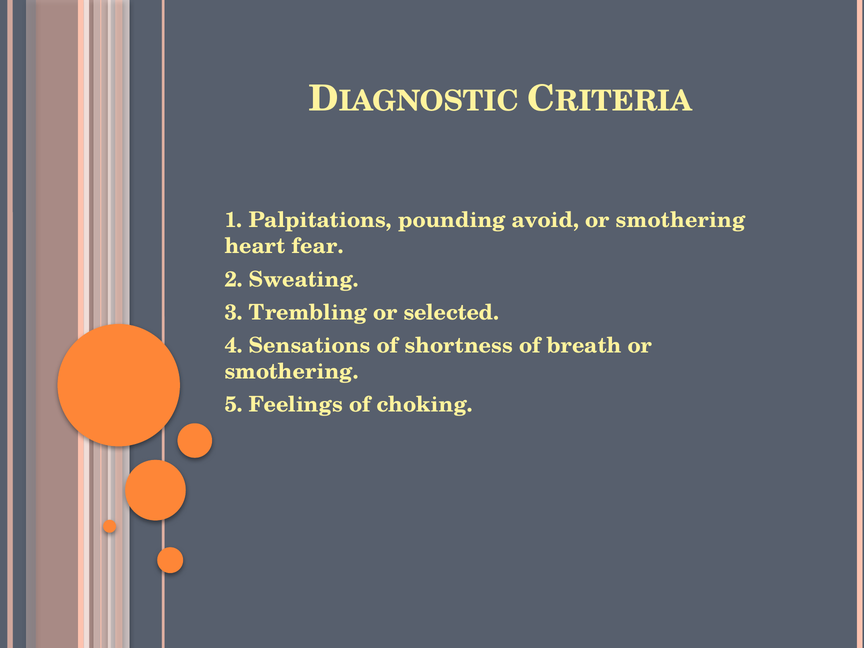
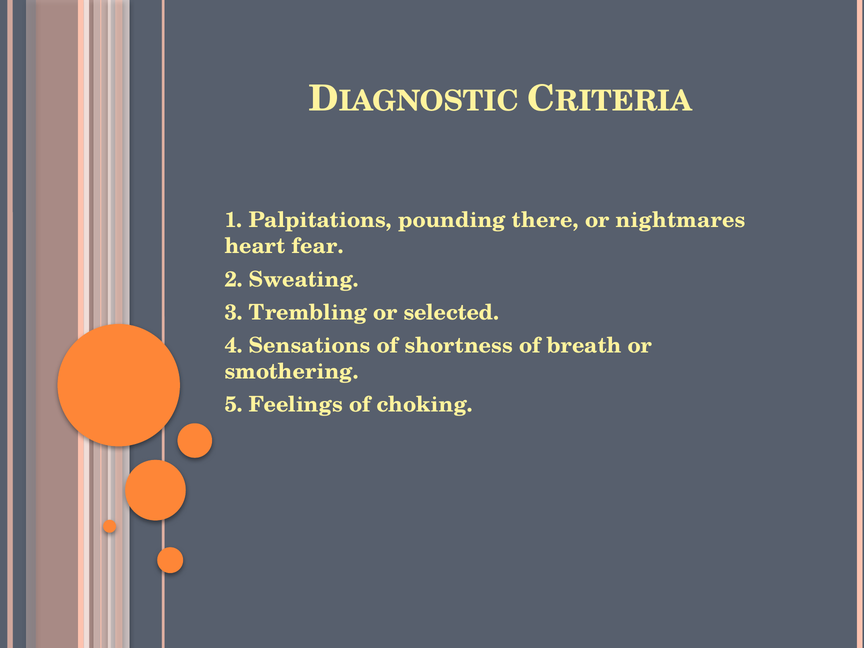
avoid: avoid -> there (545, 220)
smothering: smothering -> nightmares (681, 220)
